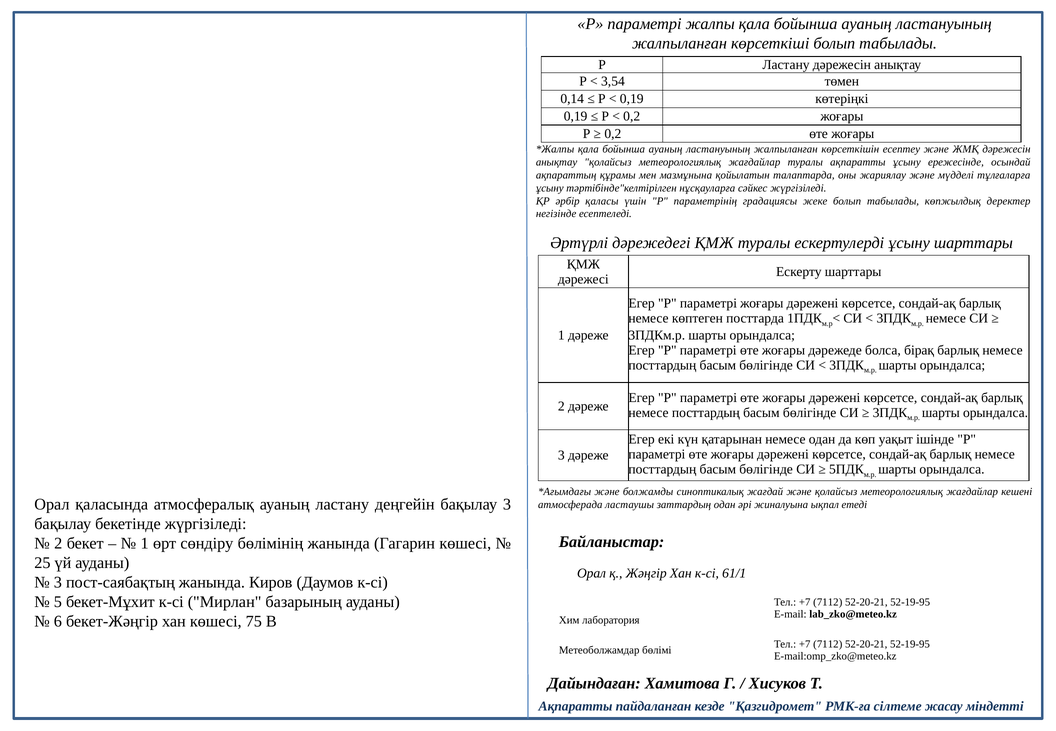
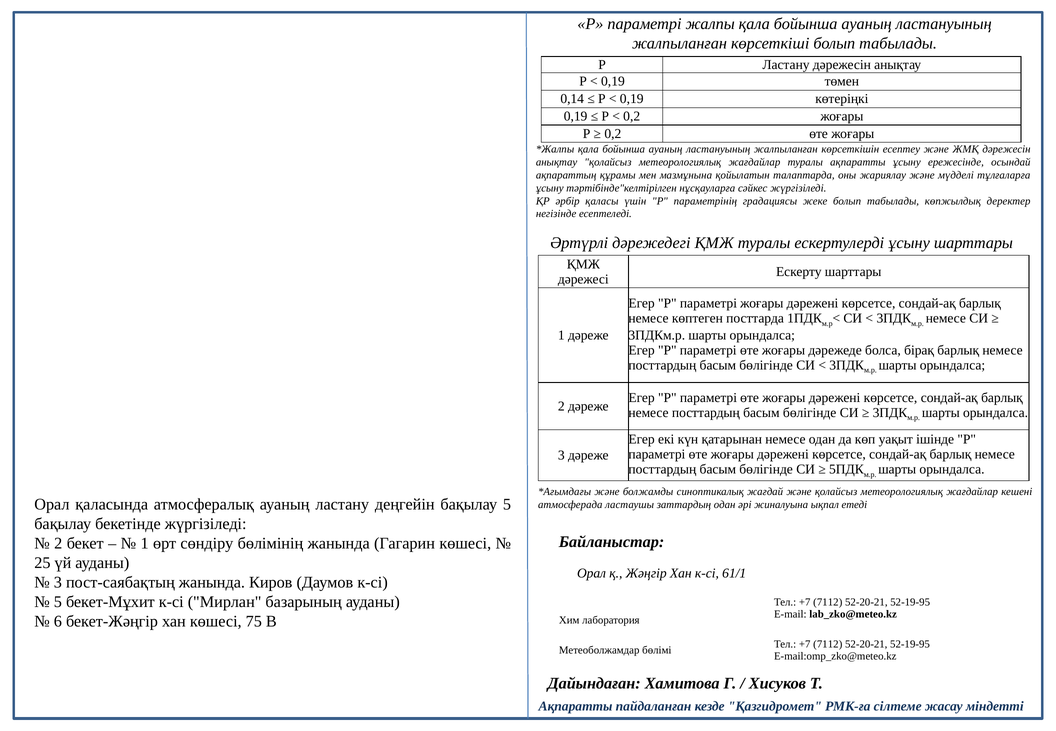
3,54: 3,54 -> 0,19 (613, 81)
бақылау 3: 3 -> 5 (507, 505)
